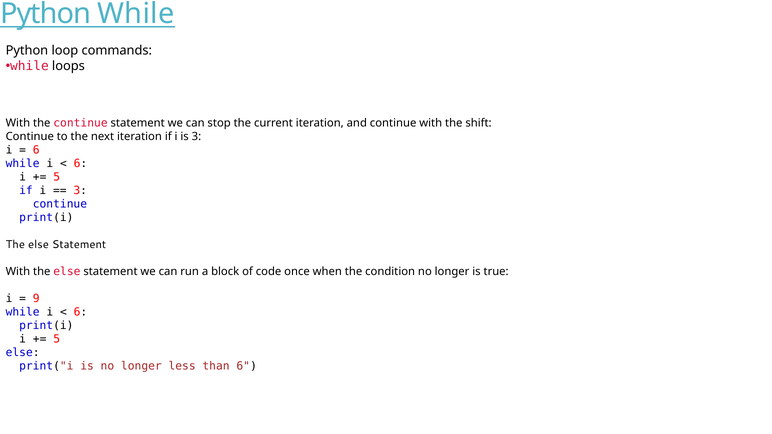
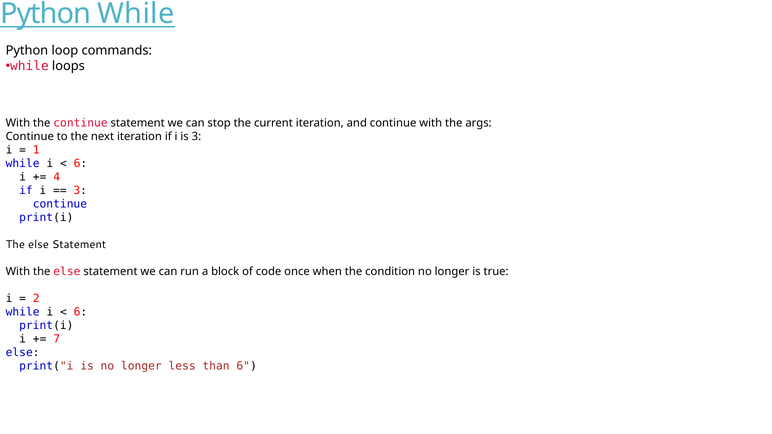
shift: shift -> args (479, 123)
6: 6 -> 1 (36, 150)
5: 5 -> 4 (57, 177)
9: 9 -> 2 (36, 299)
5: 5 -> 7 (57, 339)
